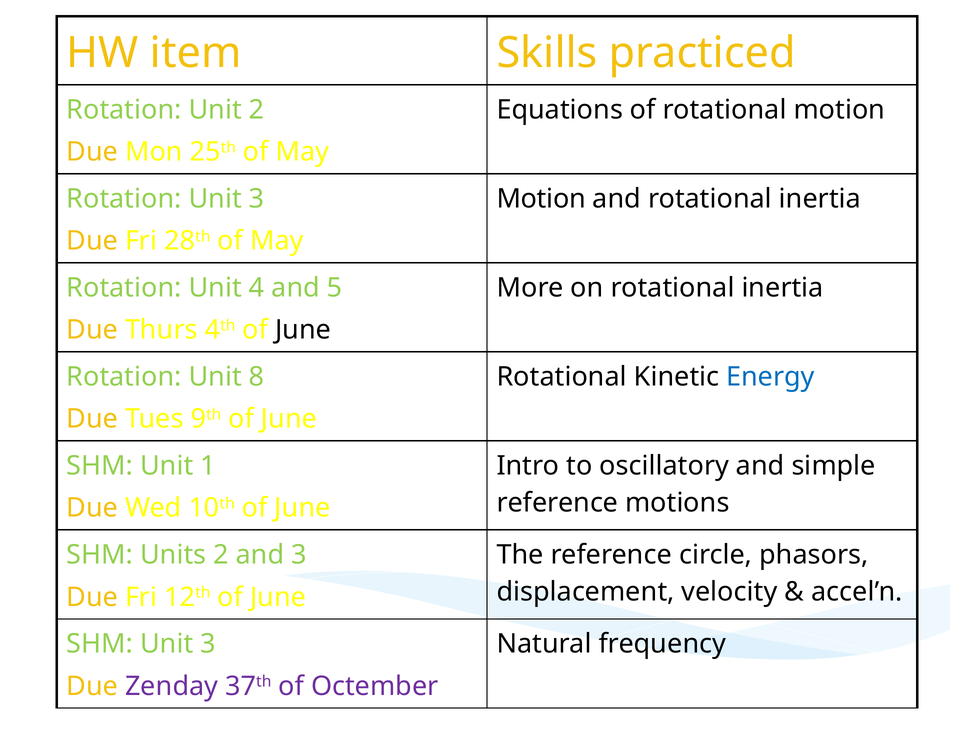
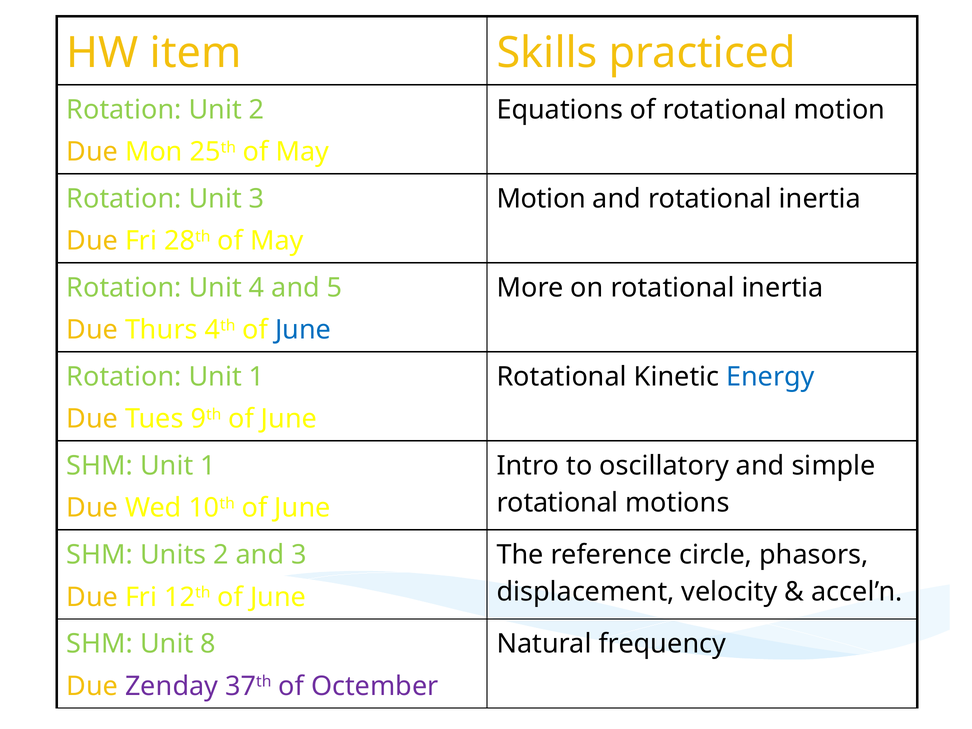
June colour: black -> blue (303, 330)
Rotation Unit 8: 8 -> 1 (257, 377)
reference: reference -> rotational (558, 503)
SHM Unit 3: 3 -> 8 (208, 644)
